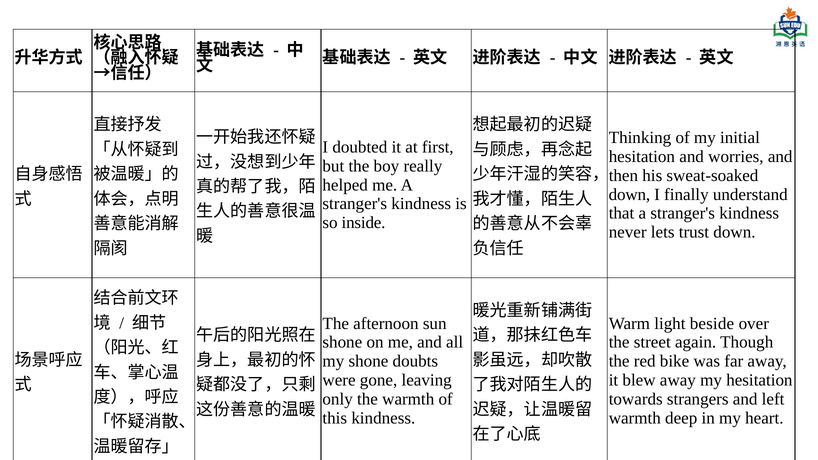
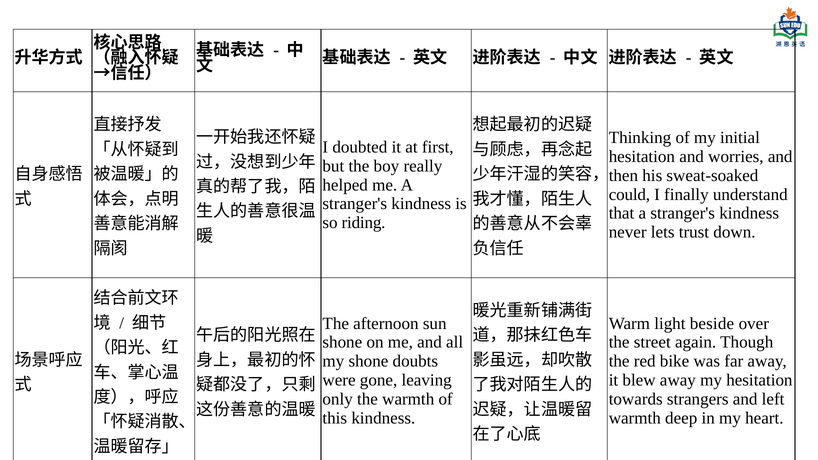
down: down -> could (629, 194)
inside: inside -> riding (364, 223)
